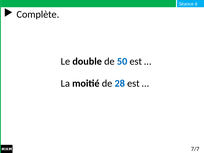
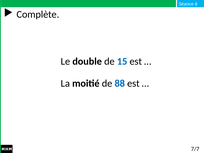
50: 50 -> 15 (122, 61)
28: 28 -> 88 (120, 83)
